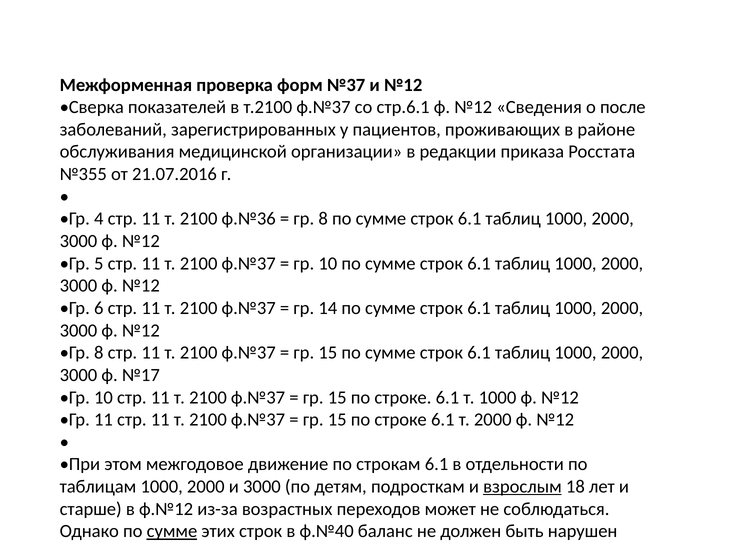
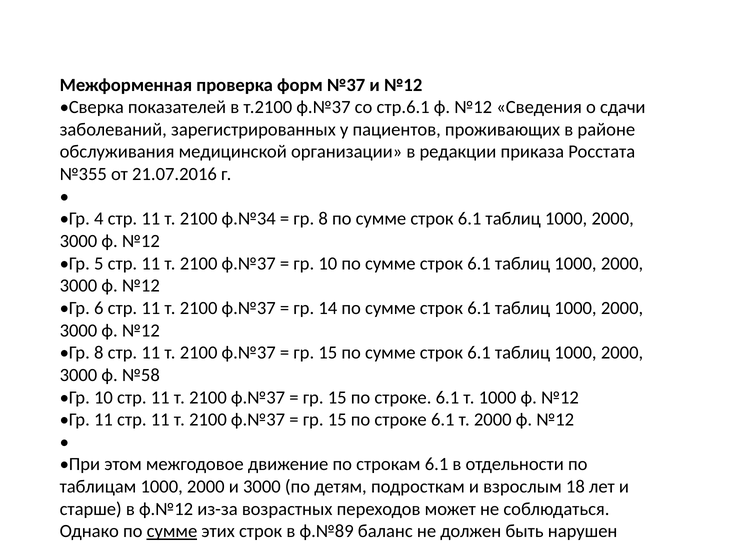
после: после -> сдачи (623, 107)
ф.№36: ф.№36 -> ф.№34 (249, 219)
№17: №17 -> №58 (141, 375)
взрослым underline: present -> none (522, 487)
ф.№40: ф.№40 -> ф.№89 (327, 531)
